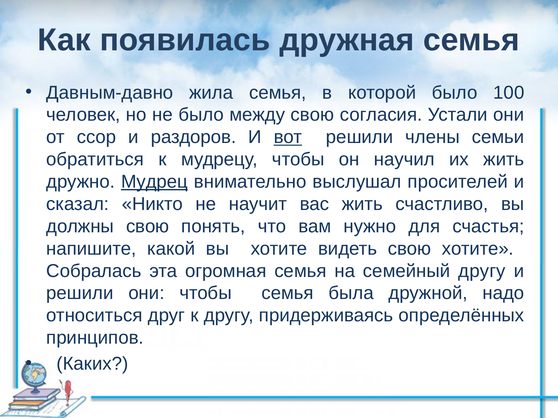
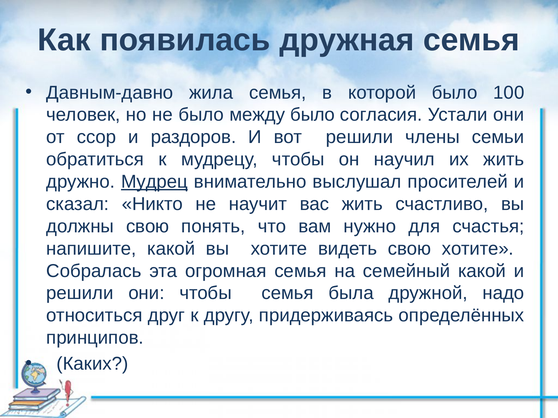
между свою: свою -> было (313, 115)
вот underline: present -> none (288, 137)
семейный другу: другу -> какой (482, 271)
